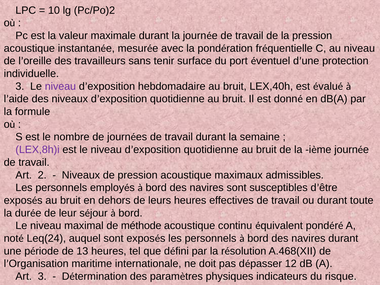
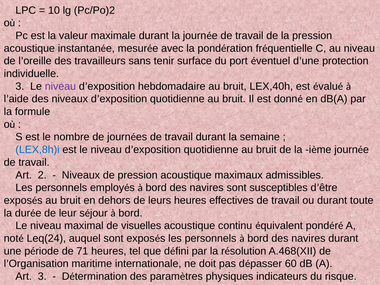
LEX,8h)i colour: purple -> blue (38, 150)
méthode: méthode -> visuelles (141, 226)
13: 13 -> 71 (82, 251)
12: 12 -> 60 (291, 264)
